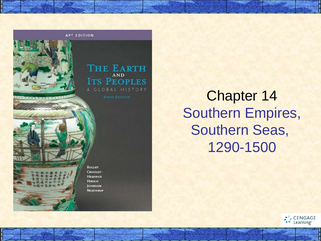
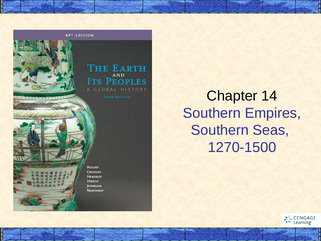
1290-1500: 1290-1500 -> 1270-1500 (242, 147)
